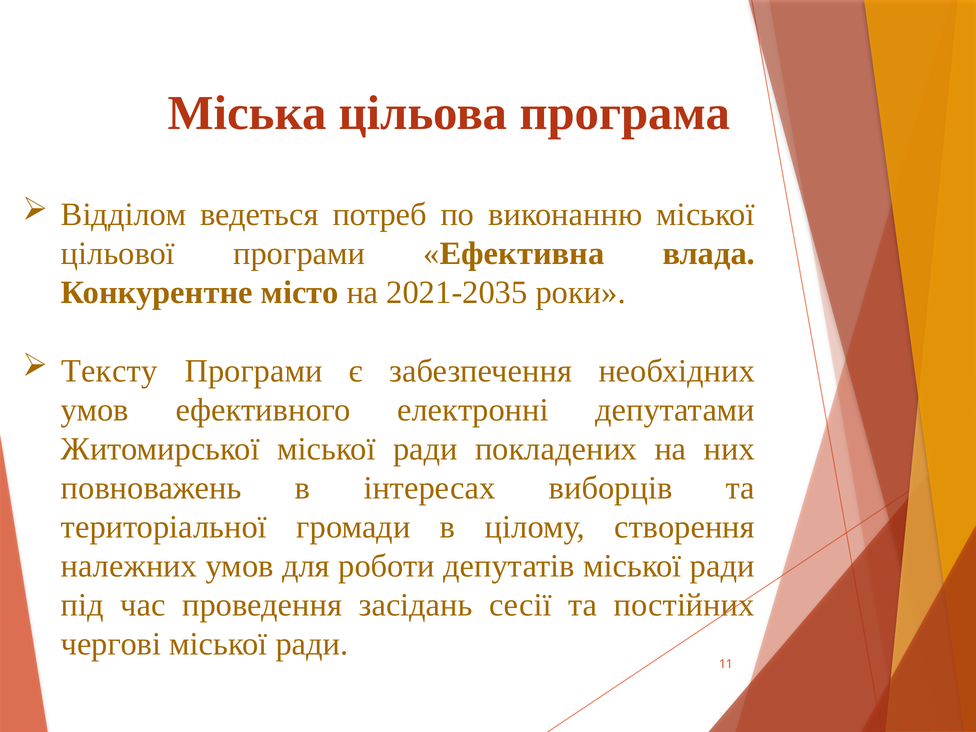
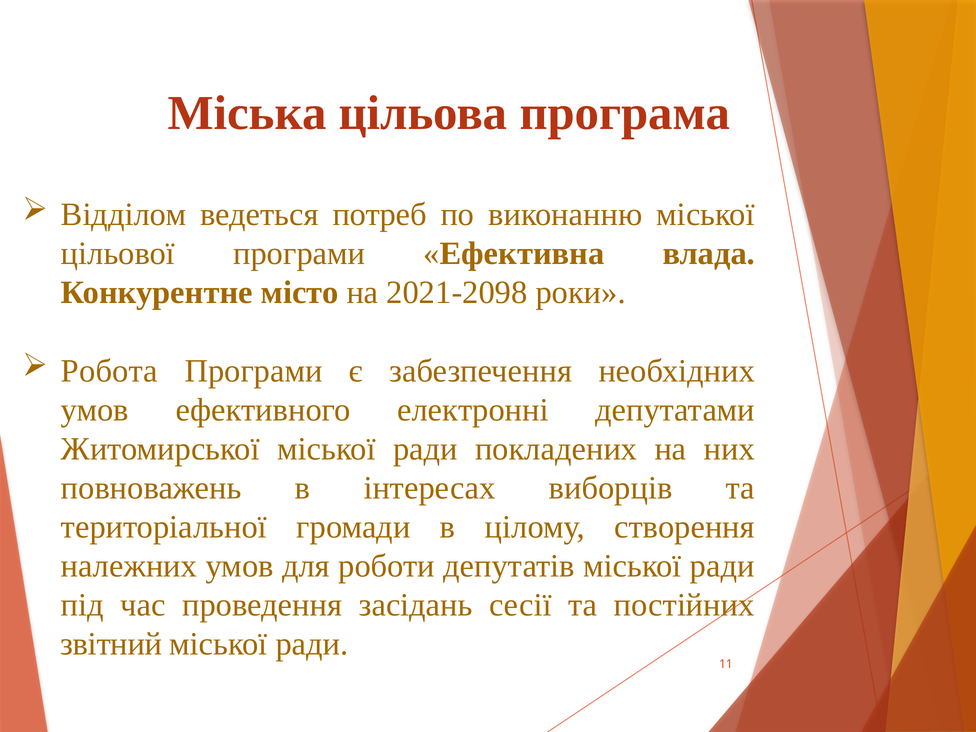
2021-2035: 2021-2035 -> 2021-2098 (457, 293)
Тексту: Тексту -> Робота (109, 371)
чергові: чергові -> звітний (111, 644)
